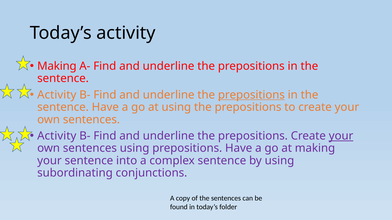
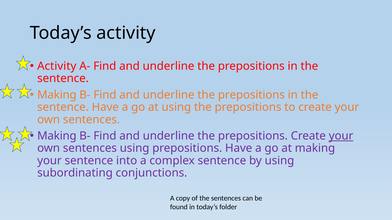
Making: Making -> Activity (57, 66)
Activity: Activity -> Making (57, 95)
prepositions underline: present -> none (251, 95)
Activity: Activity -> Making (57, 136)
